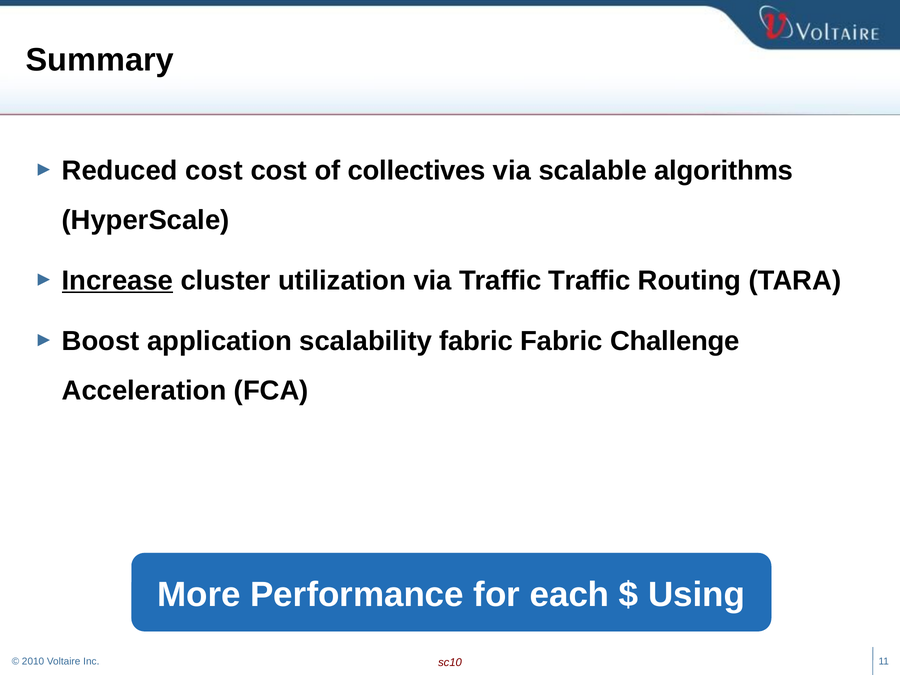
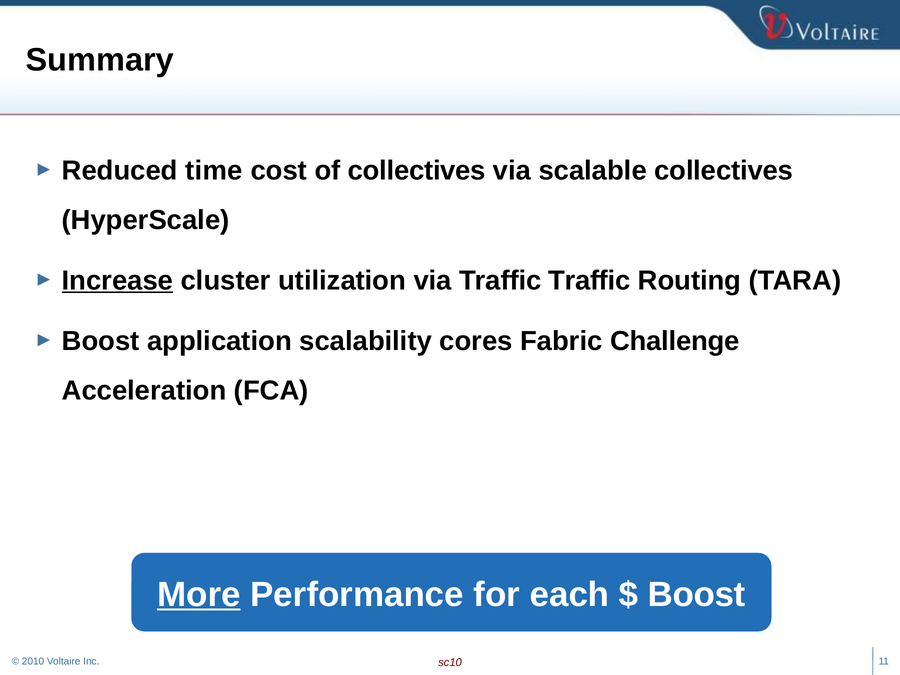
Reduced cost: cost -> time (214, 171)
scalable algorithms: algorithms -> collectives (724, 171)
scalability fabric: fabric -> cores (476, 341)
More underline: none -> present (199, 595)
Using: Using -> Boost (697, 595)
